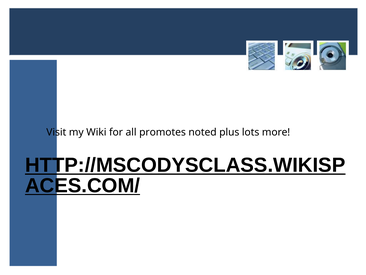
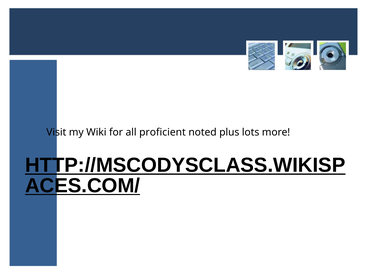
promotes: promotes -> proficient (162, 132)
